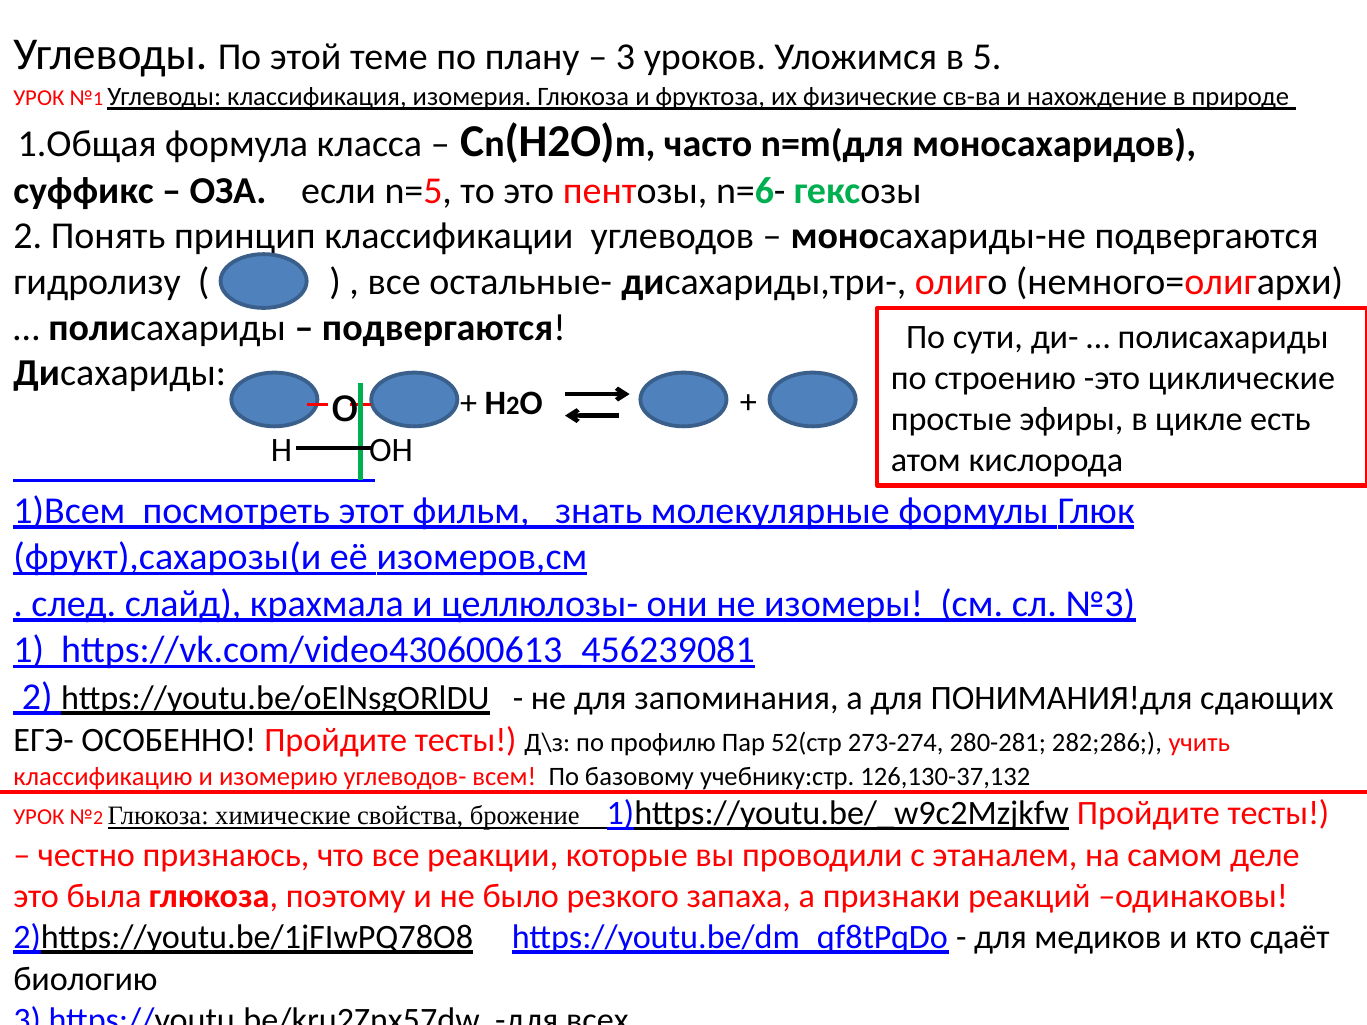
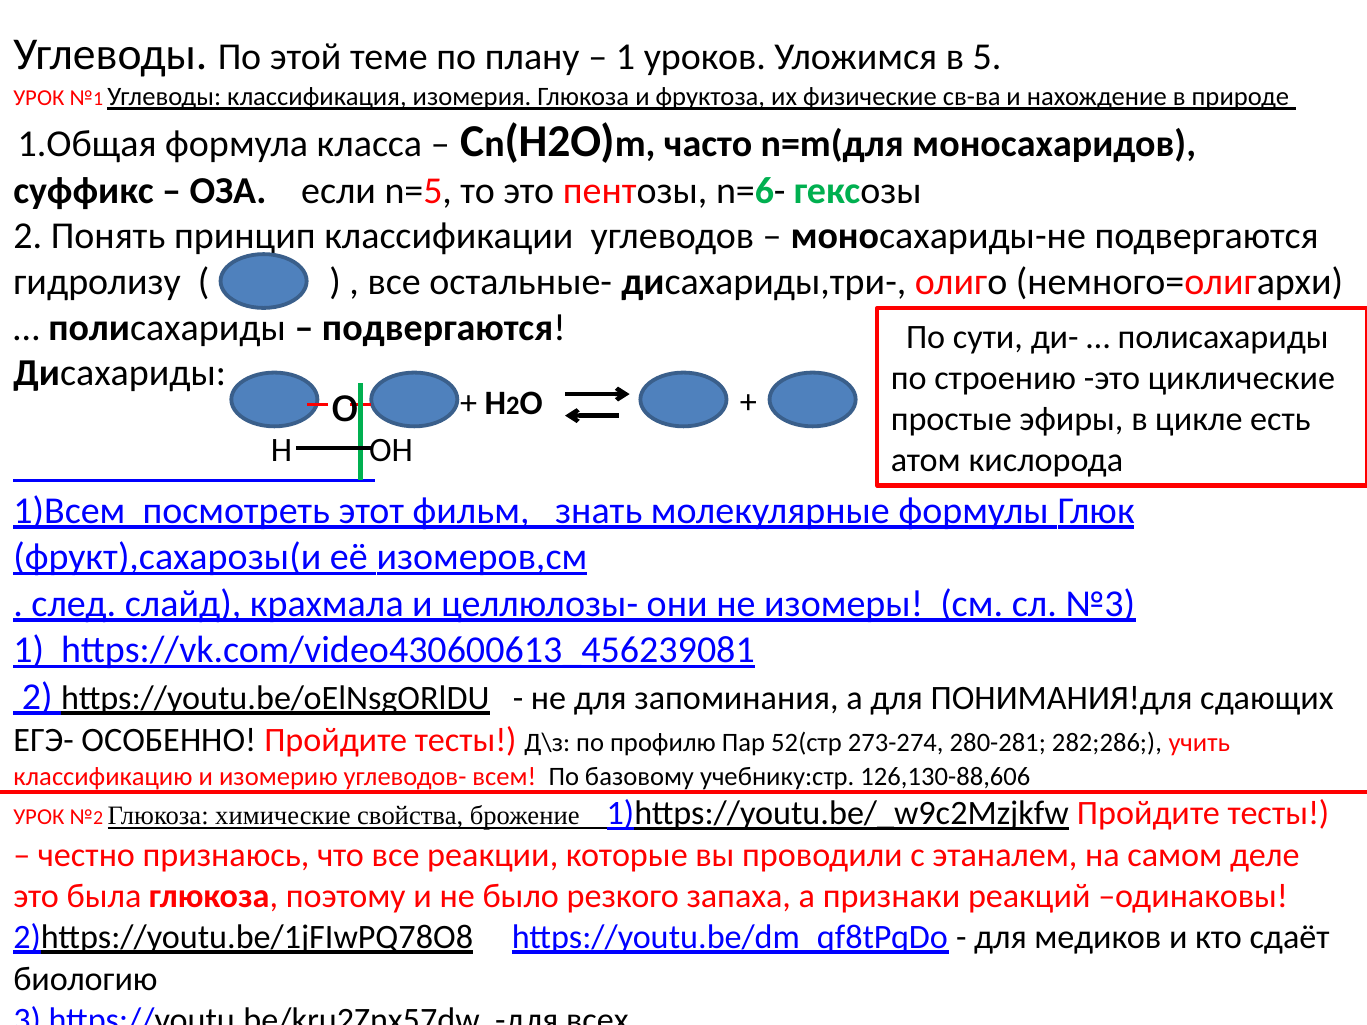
3: 3 -> 1 (625, 57)
126,130-37,132: 126,130-37,132 -> 126,130-88,606 (945, 777)
